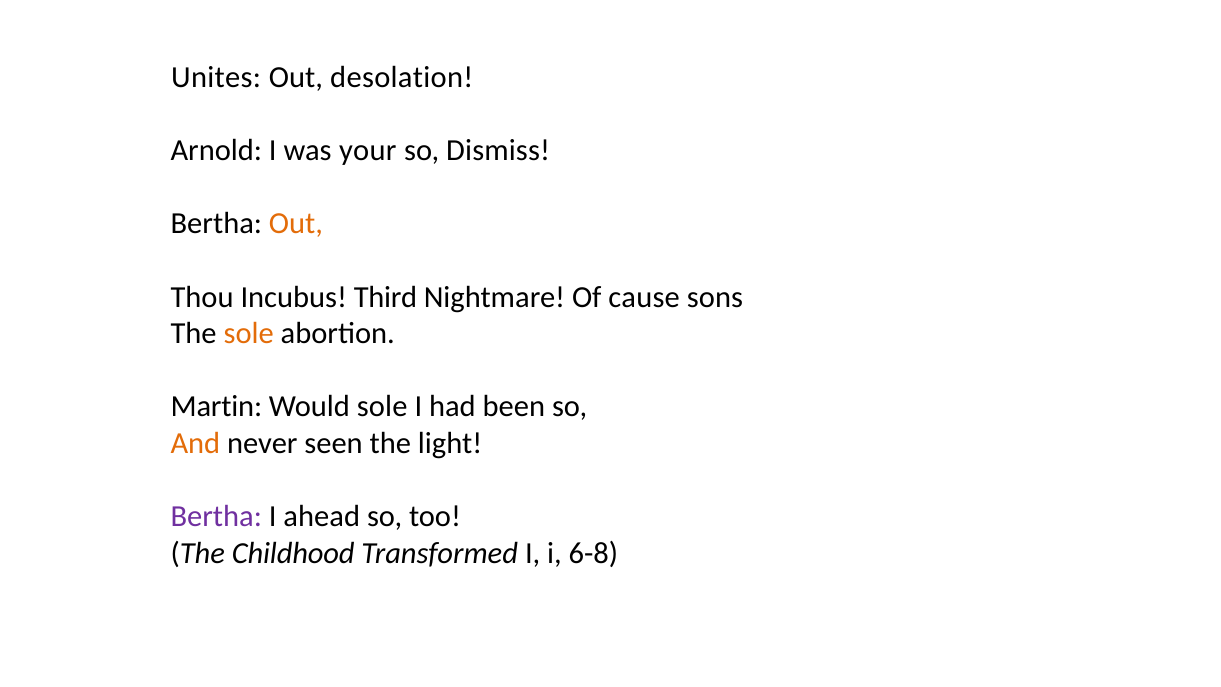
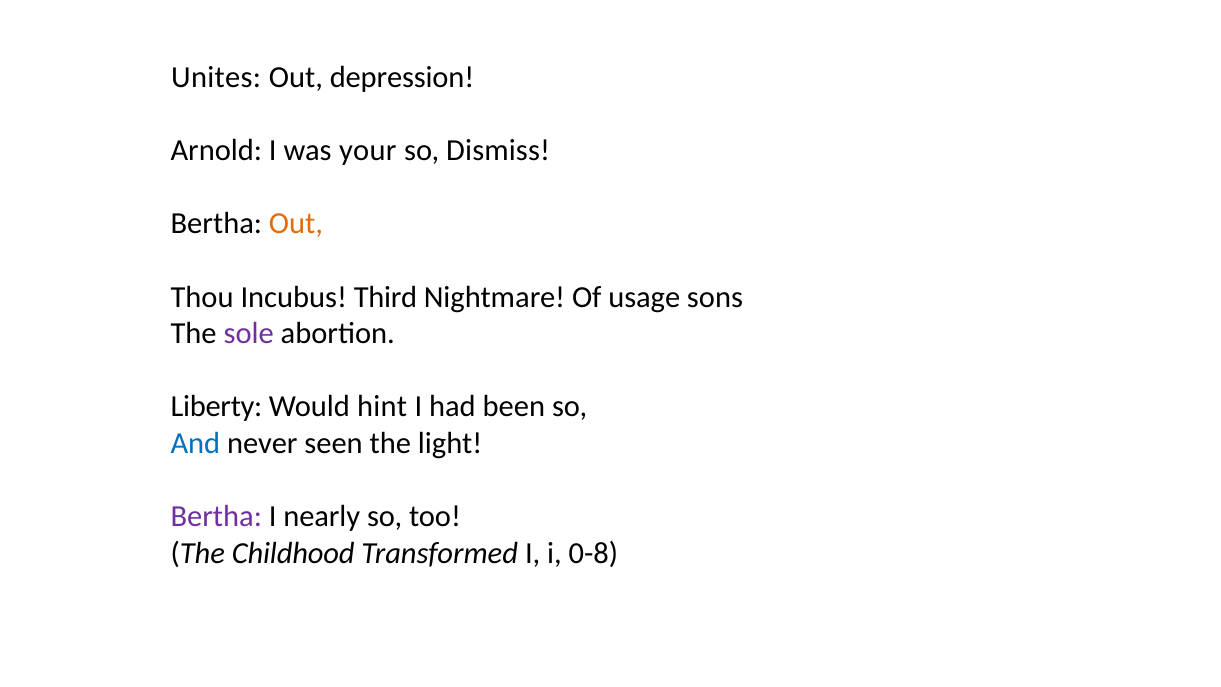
desolation: desolation -> depression (402, 77)
cause: cause -> usage (644, 297)
sole colour: orange -> purple (249, 333)
Martin: Martin -> Liberty (216, 407)
Would sole: sole -> hint (382, 407)
And colour: orange -> blue (195, 443)
ahead: ahead -> nearly (322, 517)
6-8: 6-8 -> 0-8 (593, 553)
